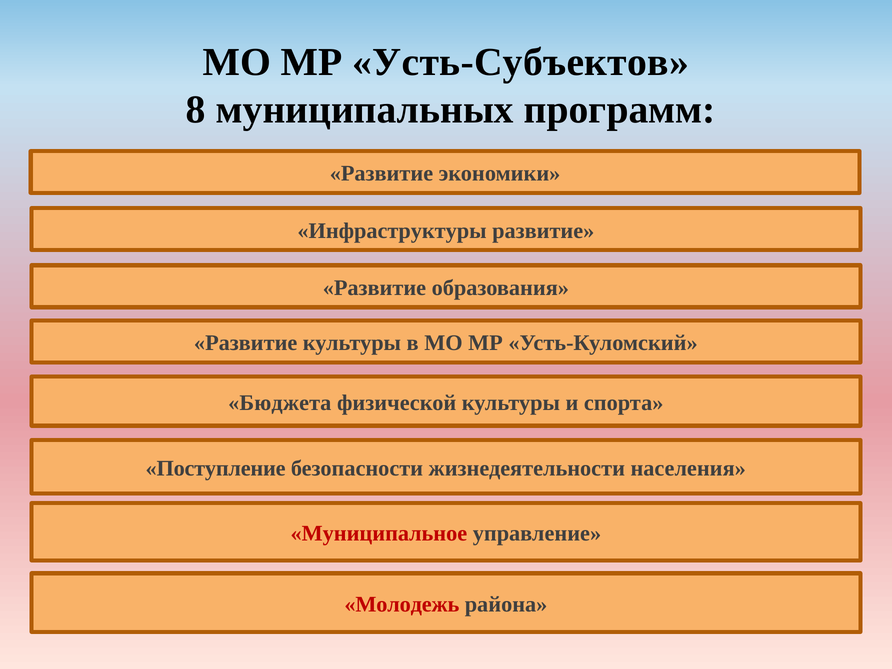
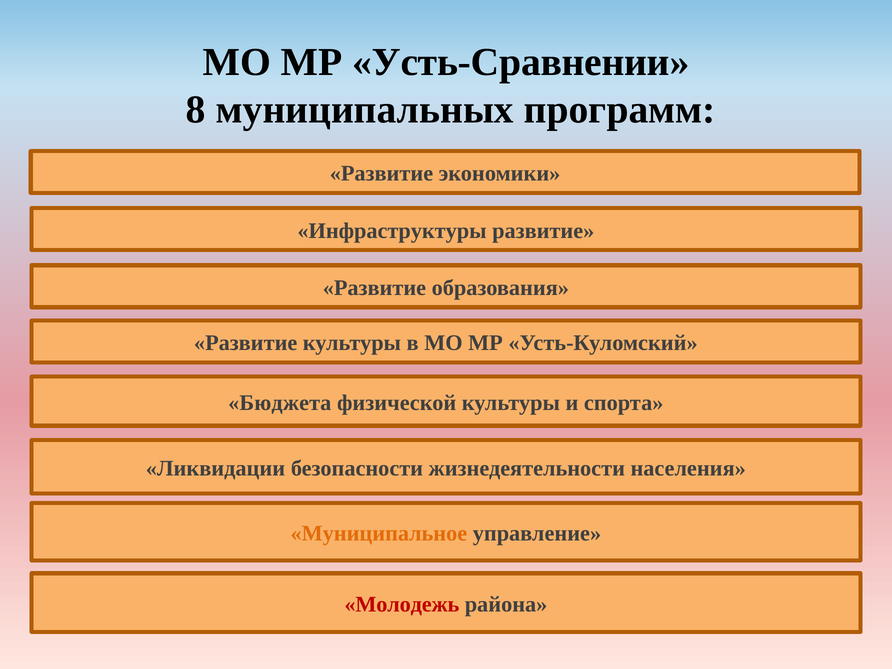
Усть-Субъектов: Усть-Субъектов -> Усть-Сравнении (521, 62)
Поступление: Поступление -> Ликвидации (215, 468)
Муниципальное colour: red -> orange (379, 533)
